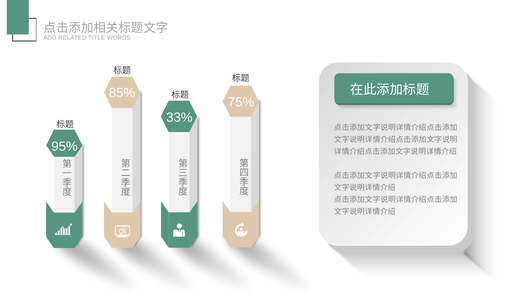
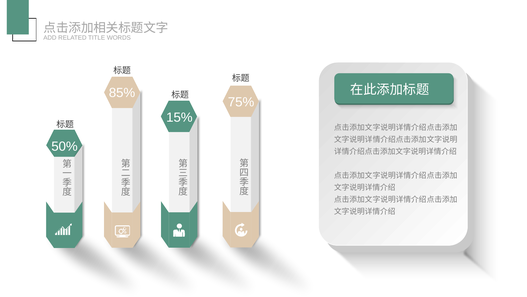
33%: 33% -> 15% (179, 117)
95%: 95% -> 50% (65, 146)
